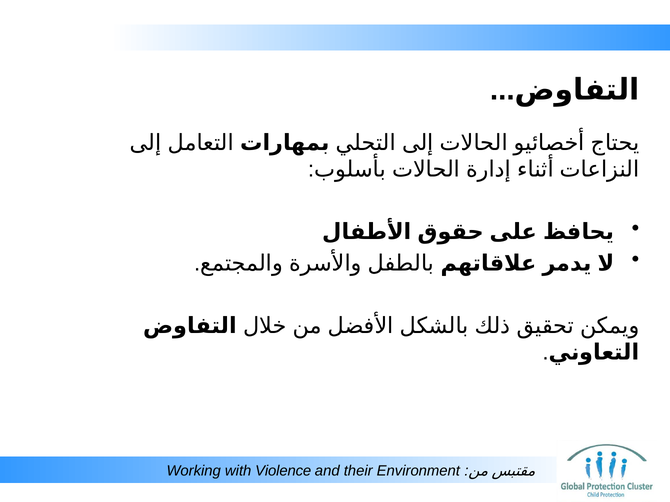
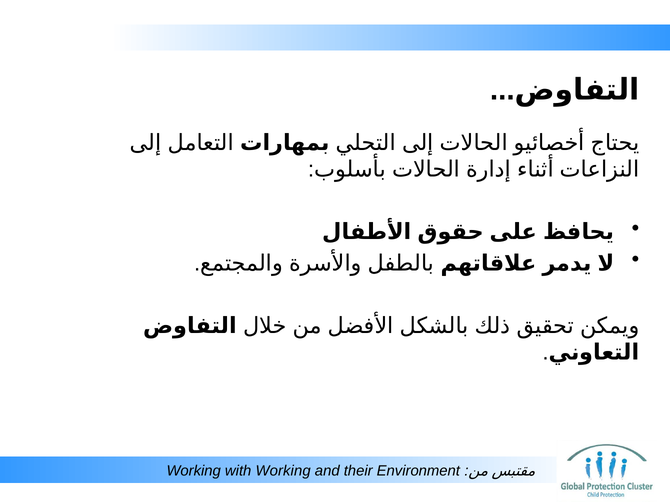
with Violence: Violence -> Working (283, 471)
